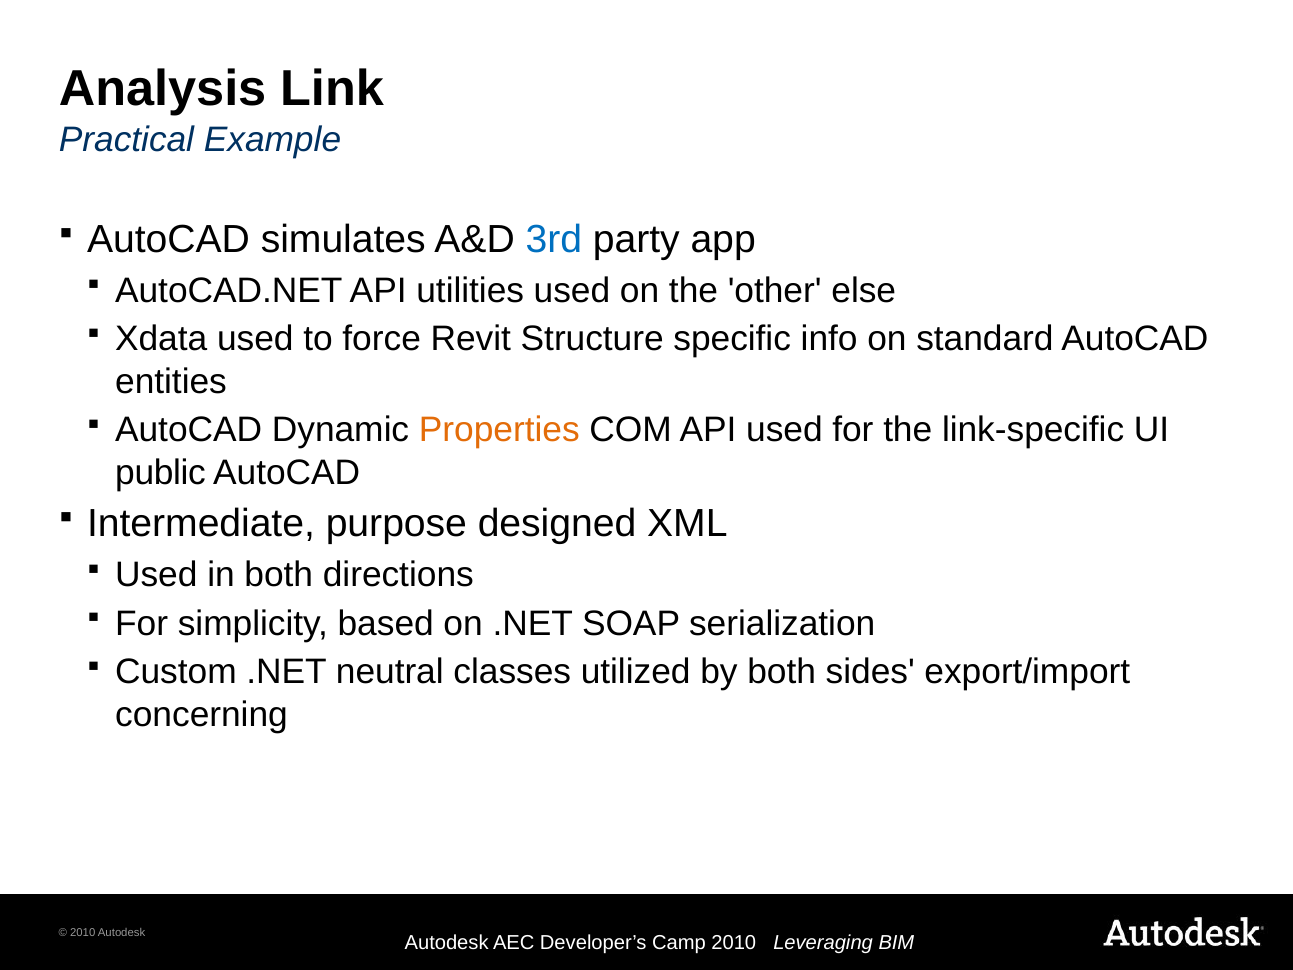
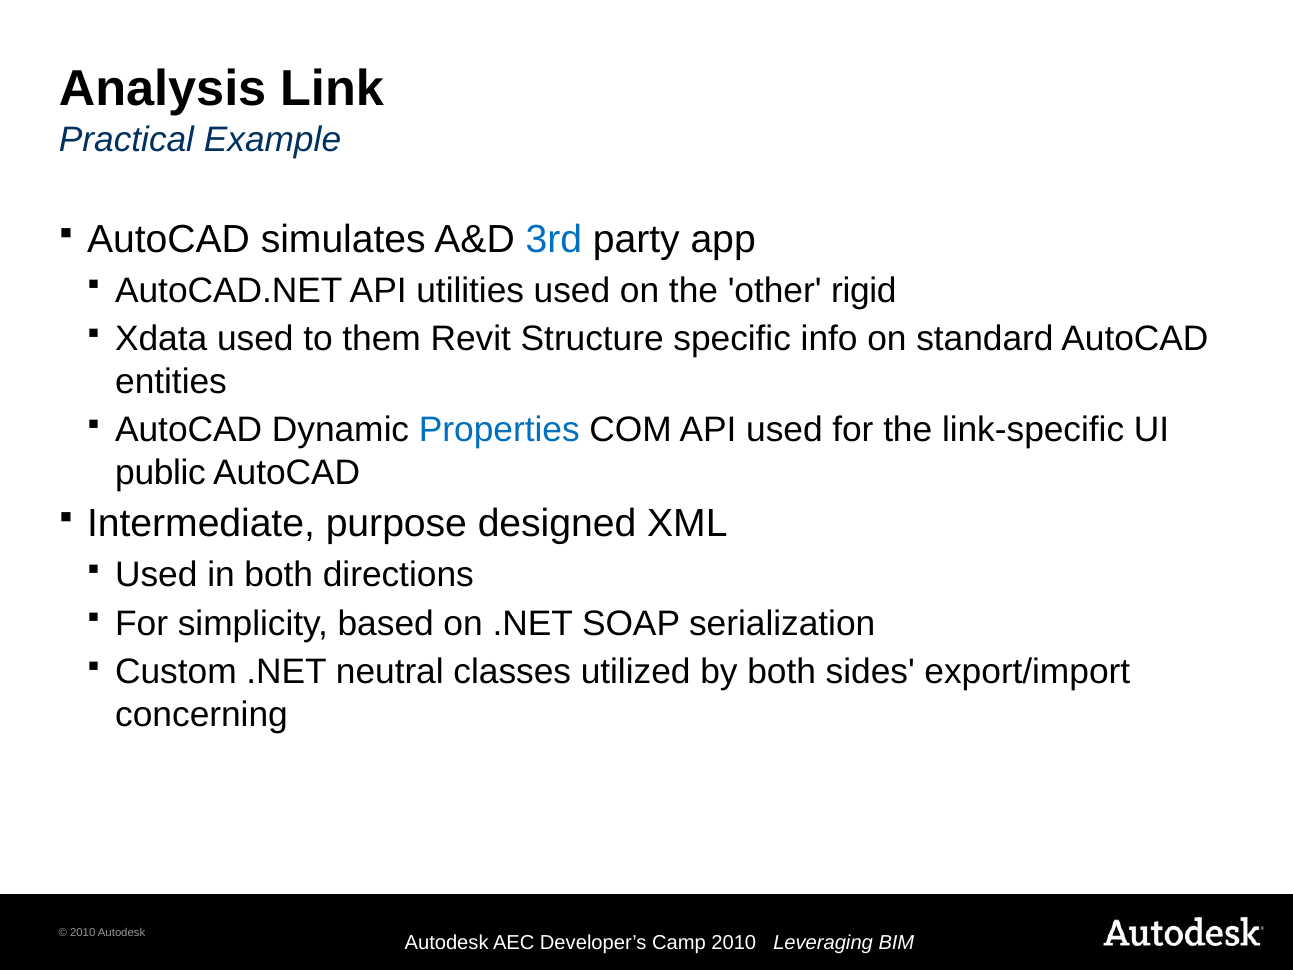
else: else -> rigid (864, 290)
force: force -> them (382, 339)
Properties colour: orange -> blue (499, 430)
